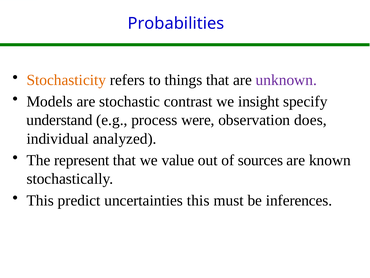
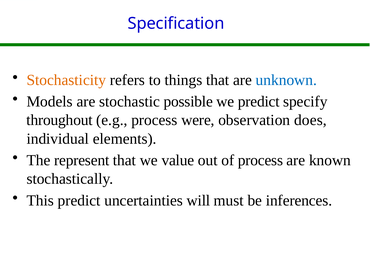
Probabilities: Probabilities -> Specification (176, 24)
unknown colour: purple -> blue (286, 80)
contrast: contrast -> possible (188, 101)
we insight: insight -> predict (259, 101)
understand: understand -> throughout (60, 120)
analyzed: analyzed -> elements (125, 138)
of sources: sources -> process (260, 160)
uncertainties this: this -> will (198, 200)
